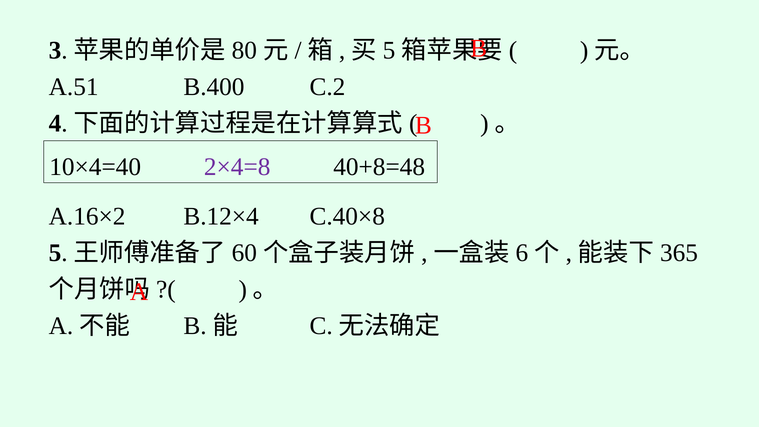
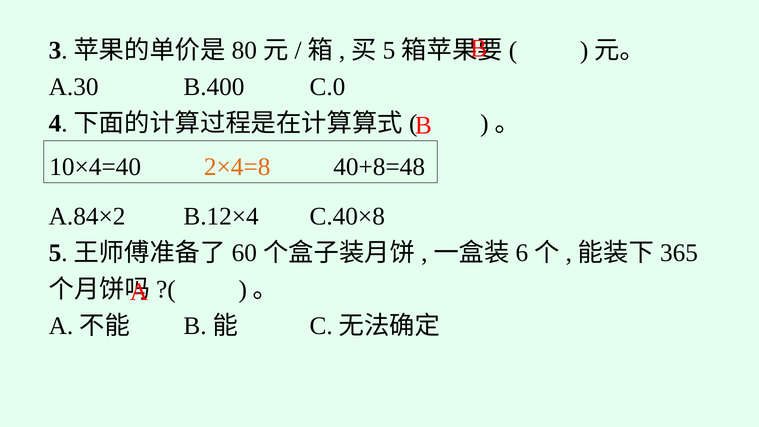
A.51: A.51 -> A.30 (74, 87)
C.2: C.2 -> C.0 (327, 87)
2×4=8 colour: purple -> orange (237, 167)
A.16×2: A.16×2 -> A.84×2 (87, 216)
